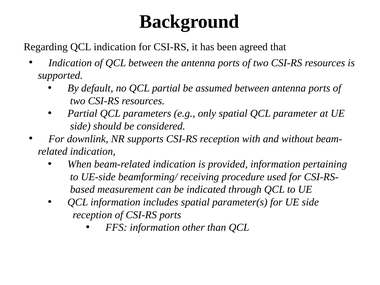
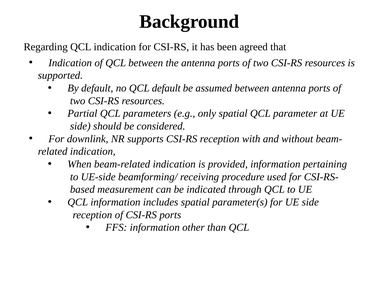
QCL partial: partial -> default (166, 88)
